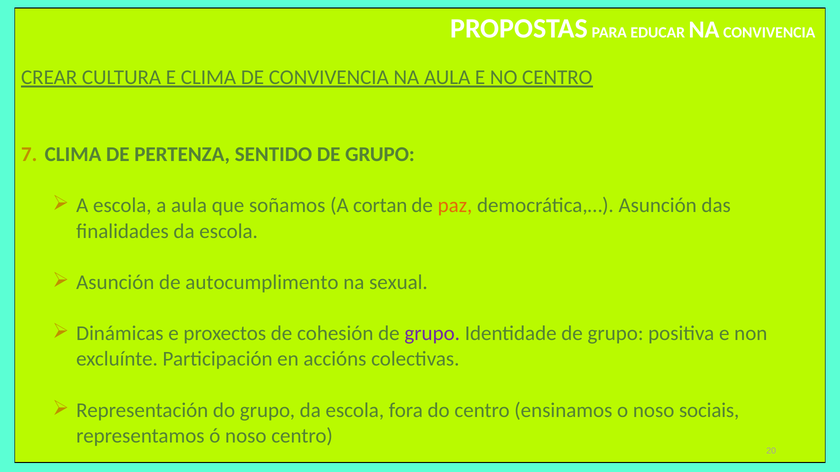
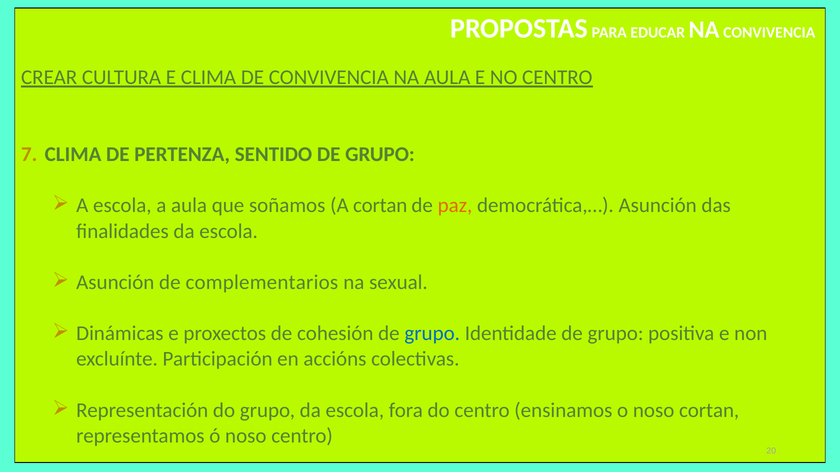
autocumplimento: autocumplimento -> complementarios (262, 283)
grupo colour: purple -> blue (432, 334)
noso sociais: sociais -> cortan (709, 411)
